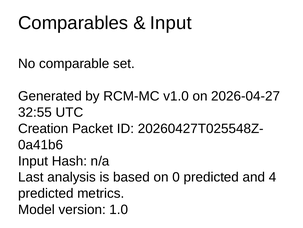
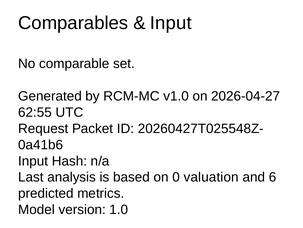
32:55: 32:55 -> 62:55 (35, 112)
Creation: Creation -> Request (43, 128)
0 predicted: predicted -> valuation (211, 177)
4: 4 -> 6 (273, 177)
